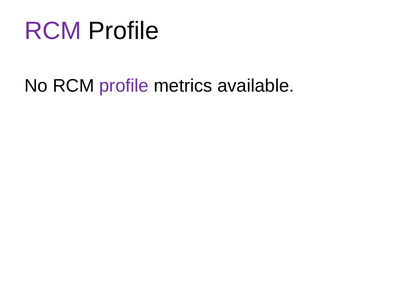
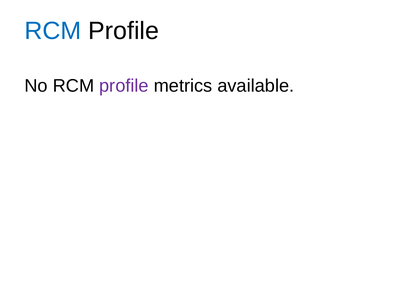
RCM colour: purple -> blue (53, 31)
